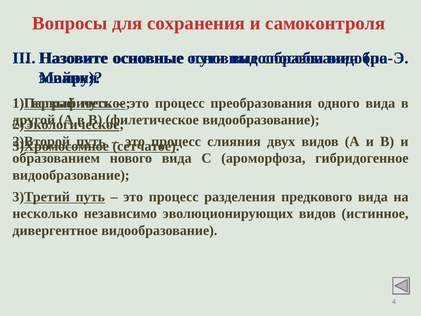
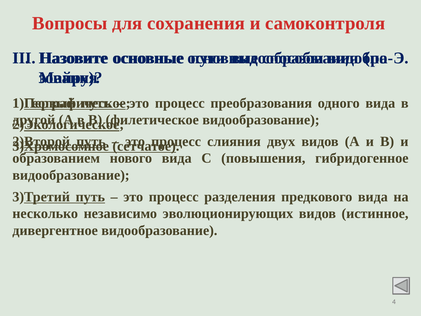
ароморфоза: ароморфоза -> повышения (263, 158)
